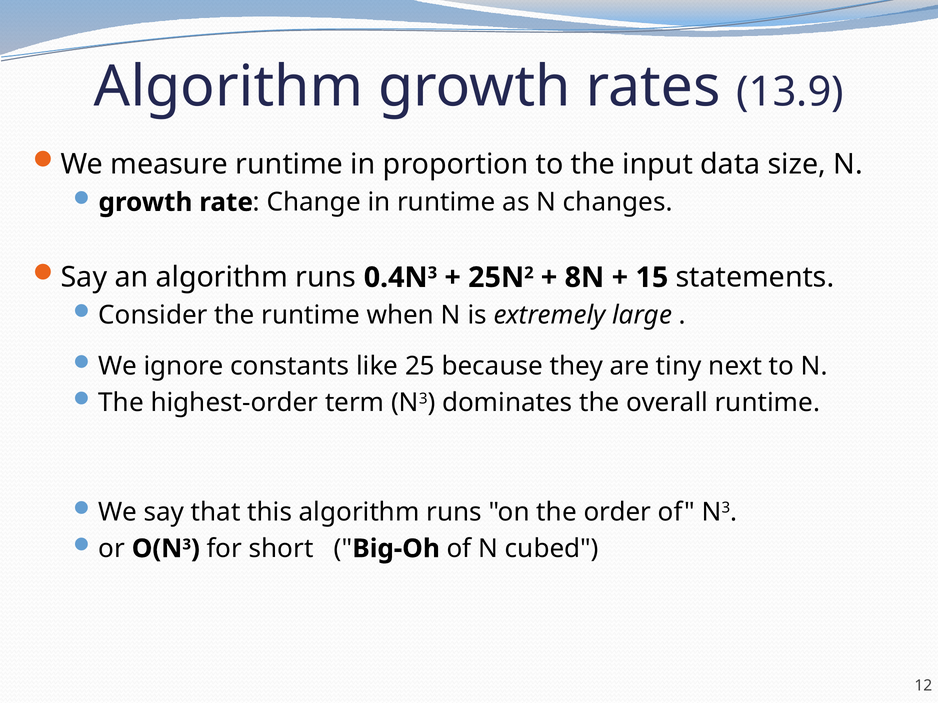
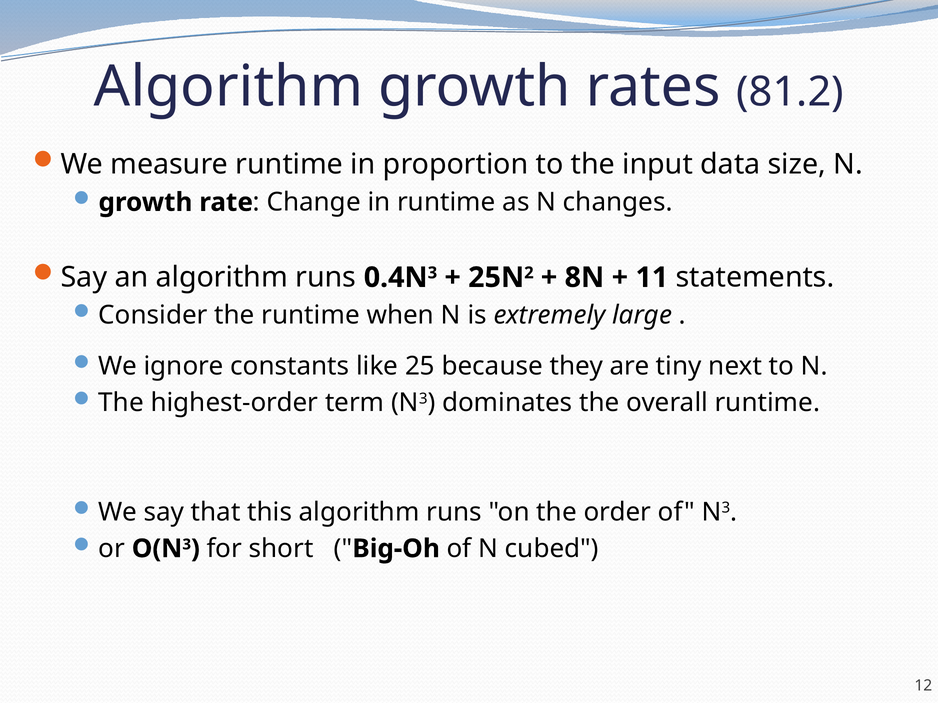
13.9: 13.9 -> 81.2 (790, 92)
15: 15 -> 11 (652, 278)
